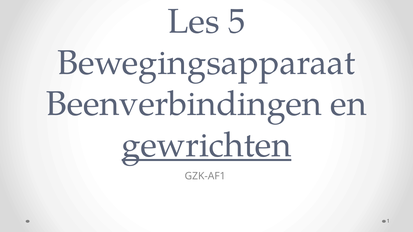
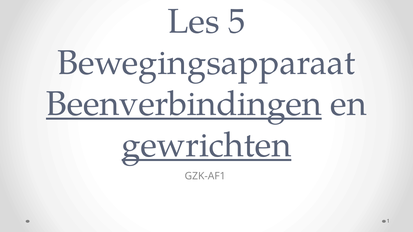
Beenverbindingen underline: none -> present (184, 104)
